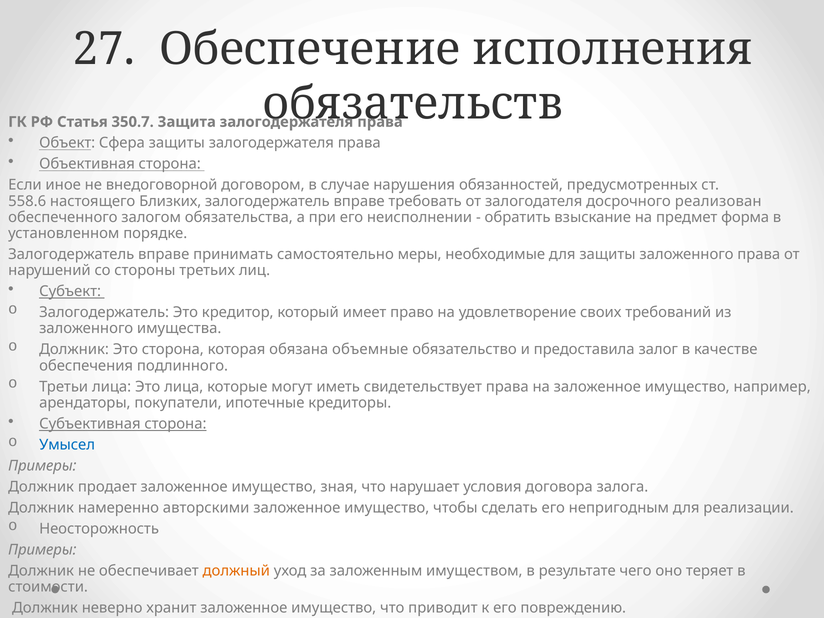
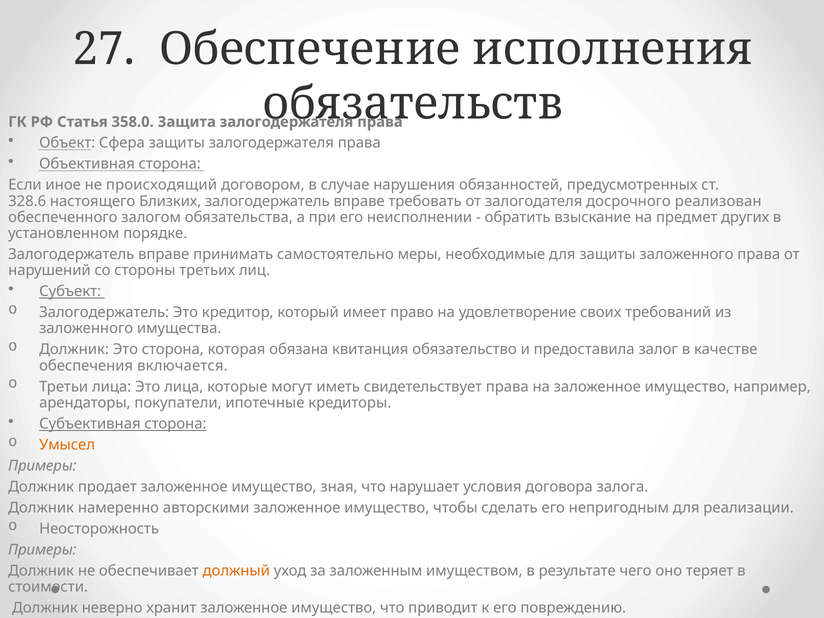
350.7: 350.7 -> 358.0 (133, 122)
внедоговорной: внедоговорной -> происходящий (161, 185)
558.6: 558.6 -> 328.6 (27, 201)
форма: форма -> других (745, 217)
объемные: объемные -> квитанция (370, 350)
подлинного: подлинного -> включается (182, 366)
Умысел colour: blue -> orange (67, 445)
